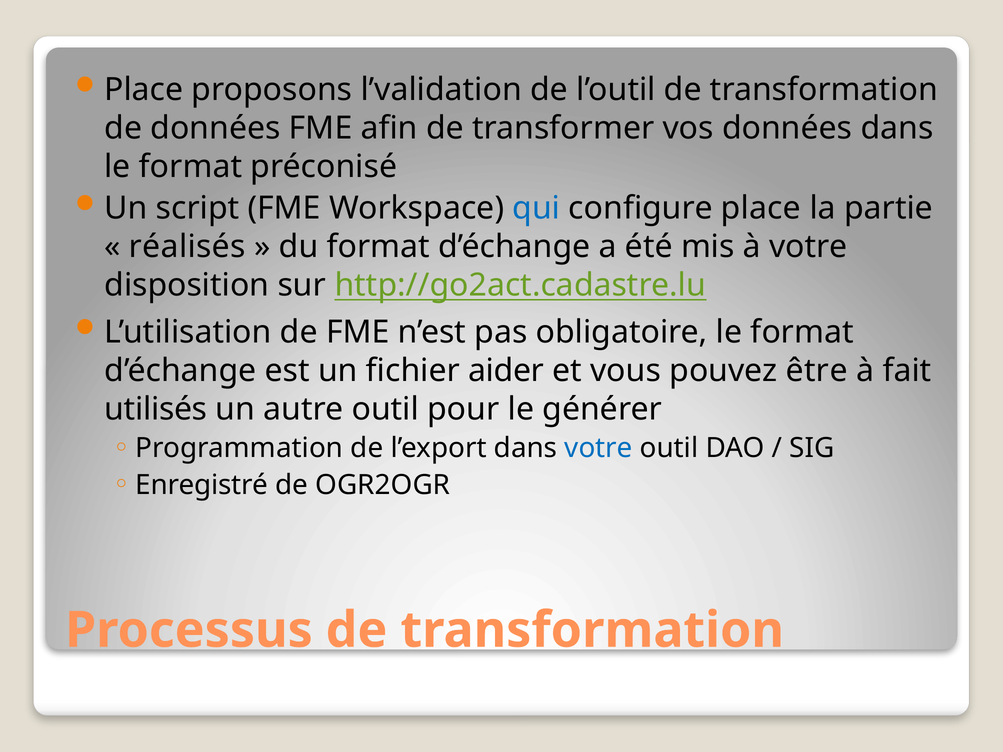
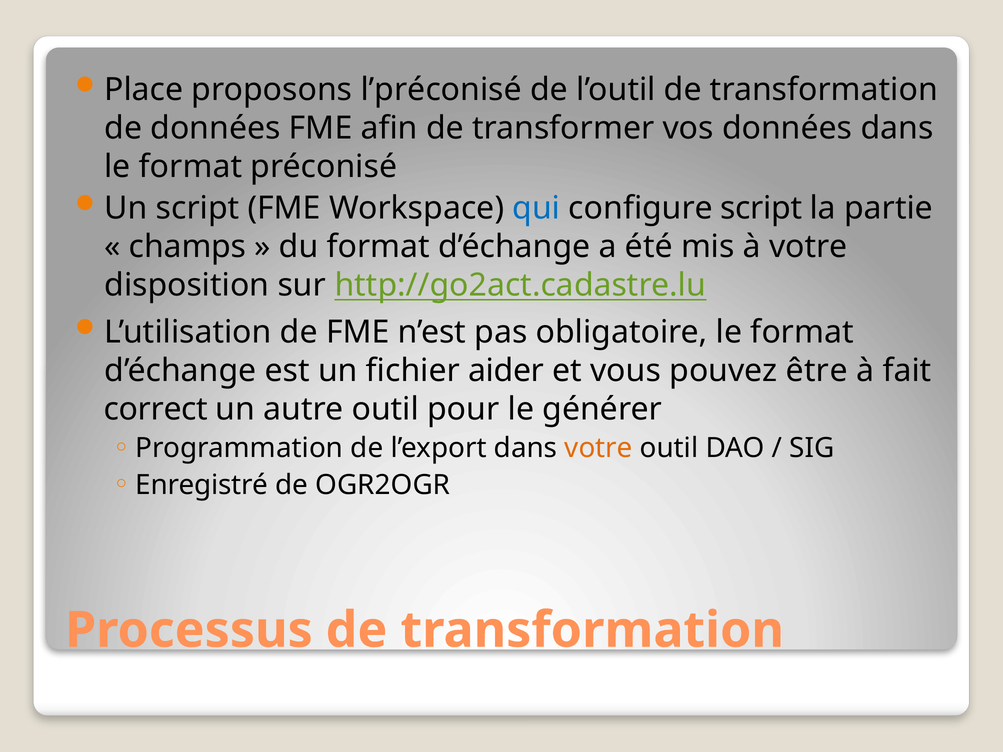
l’validation: l’validation -> l’préconisé (441, 90)
configure place: place -> script (761, 208)
réalisés: réalisés -> champs (188, 247)
utilisés: utilisés -> correct (156, 409)
votre colour: blue -> orange (598, 448)
